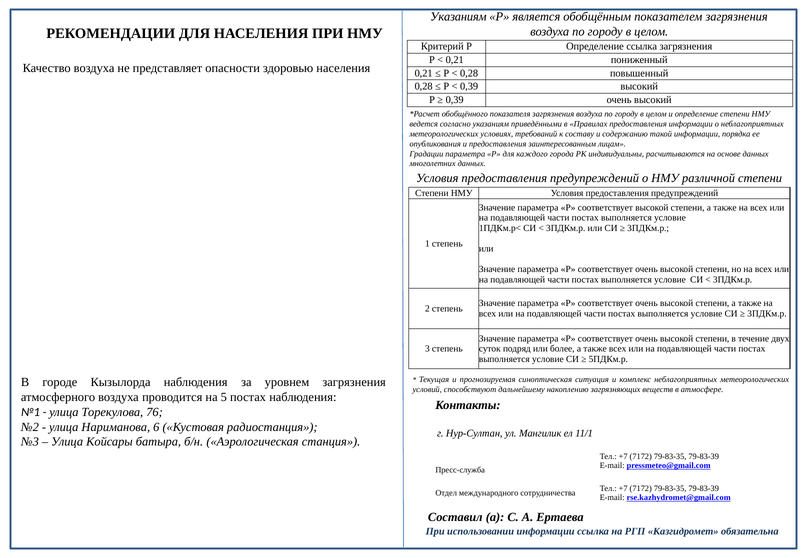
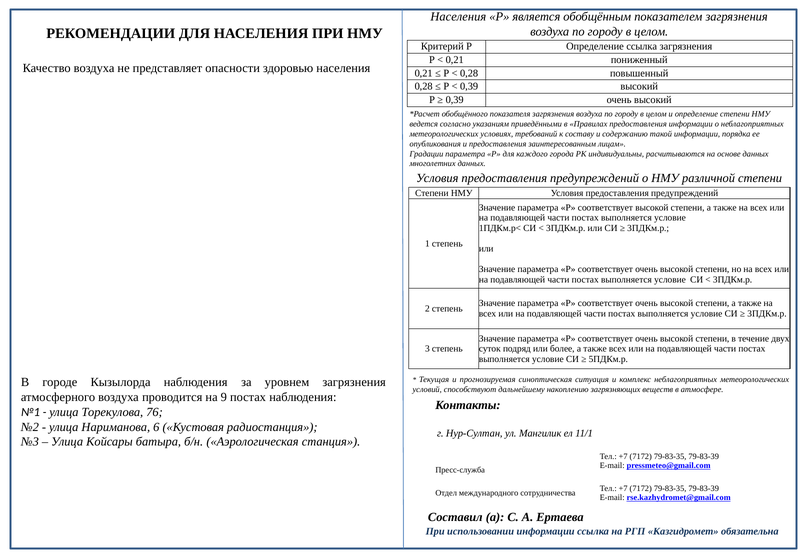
Указаниям: Указаниям -> Населения (458, 17)
5: 5 -> 9 (224, 398)
